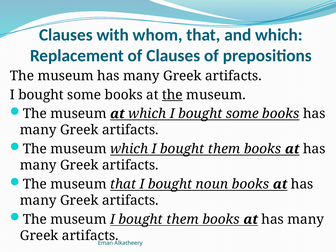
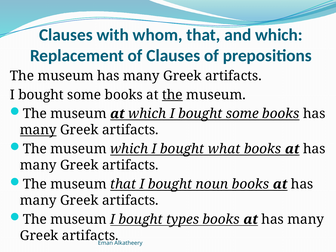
many underline: none -> present (38, 130)
which I bought them: them -> what (224, 149)
museum I bought them: them -> types (183, 219)
